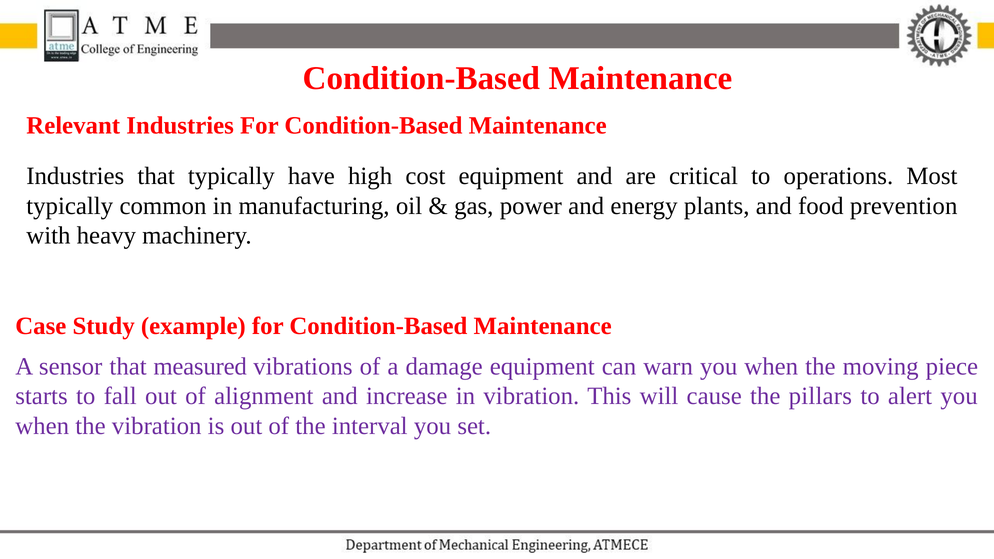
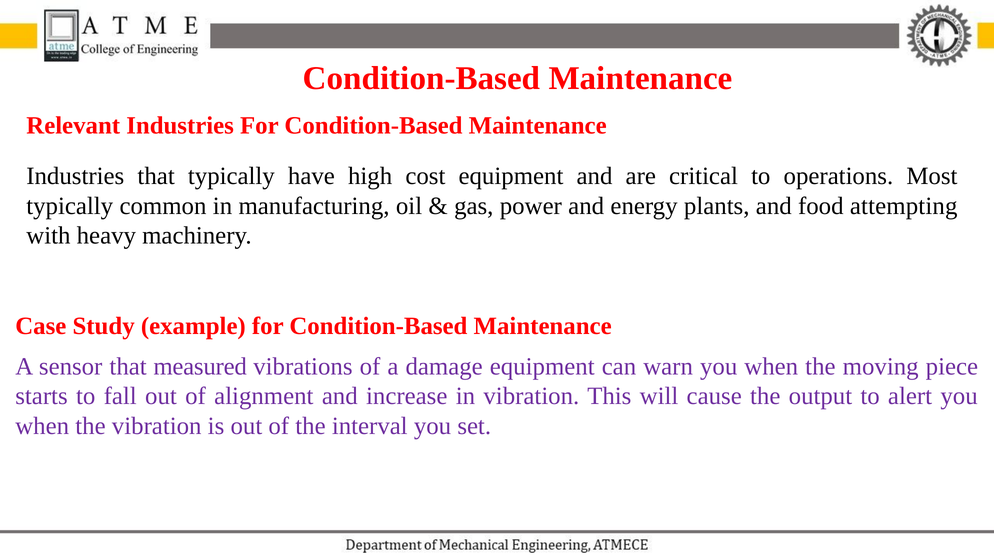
prevention: prevention -> attempting (904, 206)
pillars: pillars -> output (820, 396)
